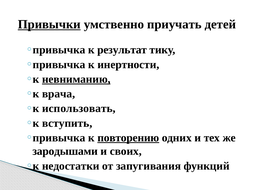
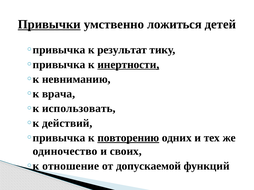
приучать: приучать -> ложиться (174, 24)
инертности underline: none -> present (128, 65)
невниманию underline: present -> none (76, 79)
вступить: вступить -> действий (67, 123)
зародышами: зародышами -> одиночество (65, 152)
недостатки: недостатки -> отношение (71, 166)
запугивания: запугивания -> допускаемой (149, 166)
